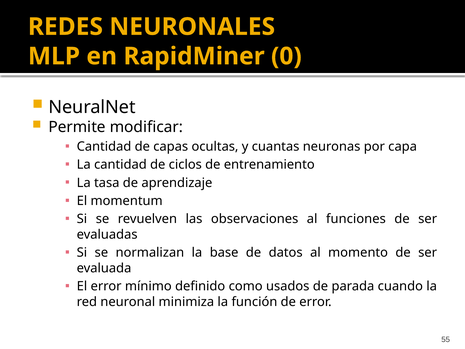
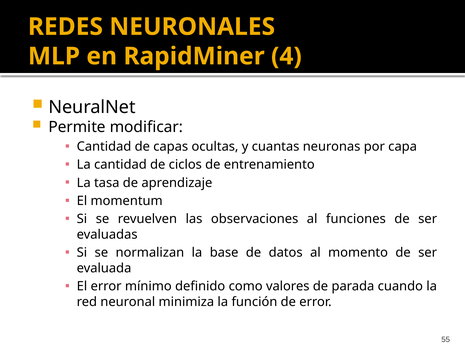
0: 0 -> 4 (286, 56)
usados: usados -> valores (288, 286)
